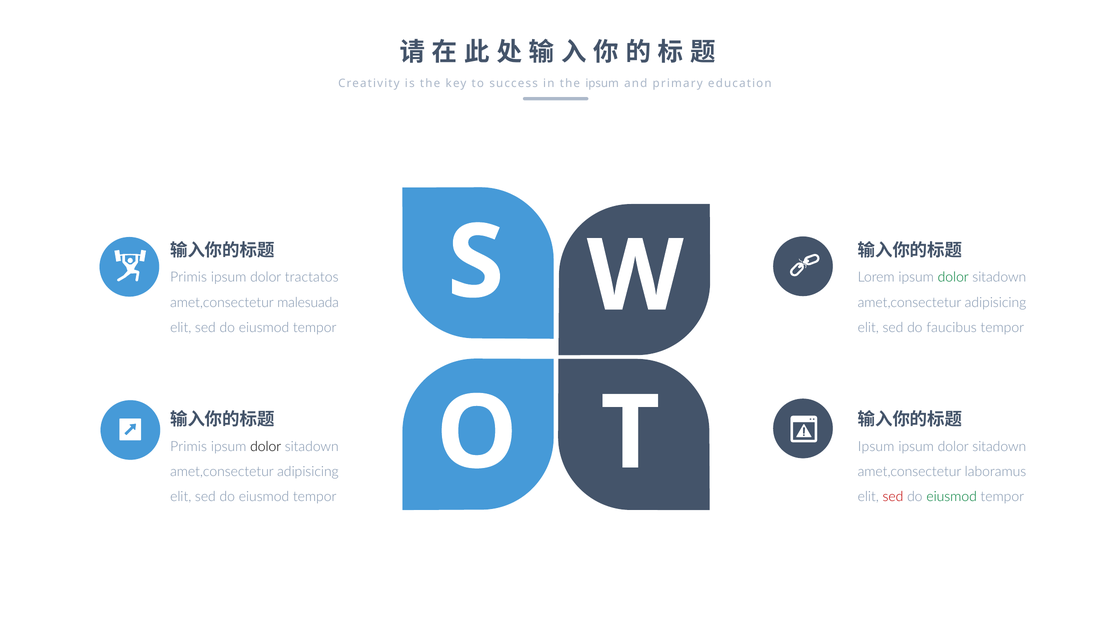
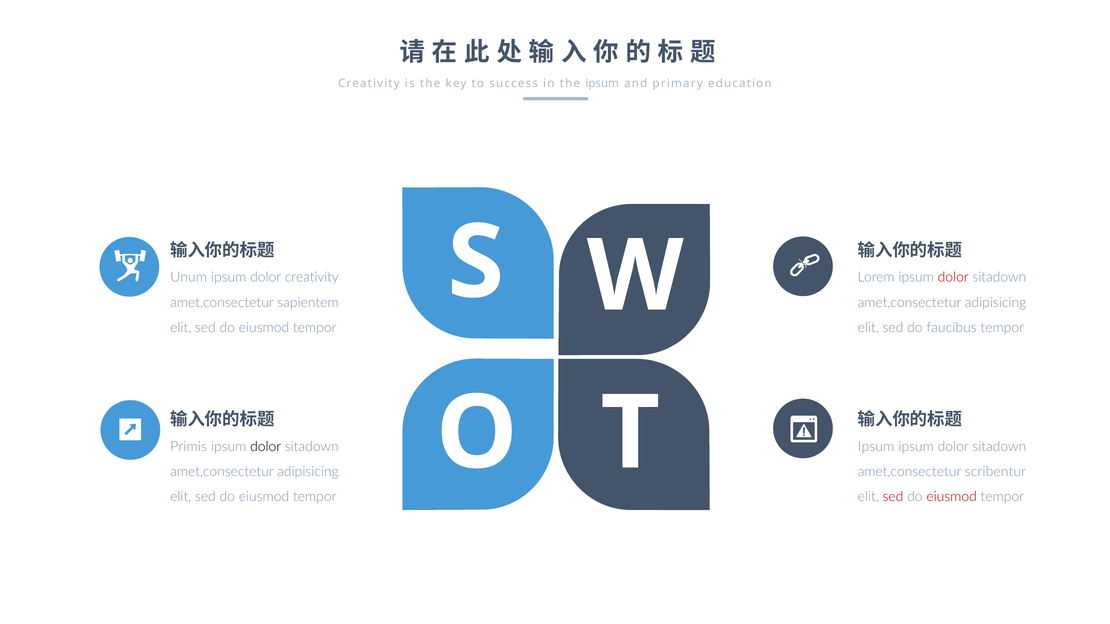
Primis: Primis -> Unum (189, 278)
dolor tractatos: tractatos -> creativity (312, 278)
dolor colour: green -> red (953, 278)
malesuada: malesuada -> sapientem (308, 303)
laboramus: laboramus -> scribentur (995, 472)
eiusmod colour: green -> red (952, 497)
